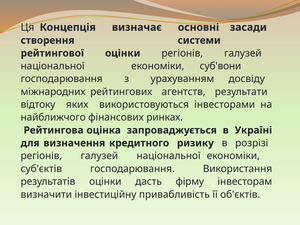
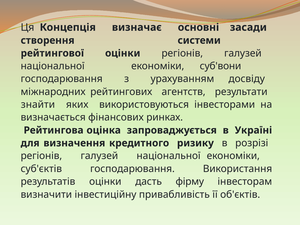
відтоку: відтоку -> знайти (38, 105)
найближчого: найближчого -> визначається (53, 117)
